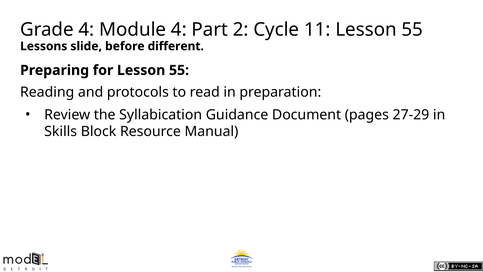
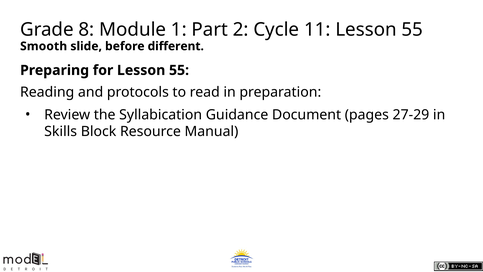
Grade 4: 4 -> 8 (86, 29)
Module 4: 4 -> 1 (179, 29)
Lessons: Lessons -> Smooth (44, 46)
